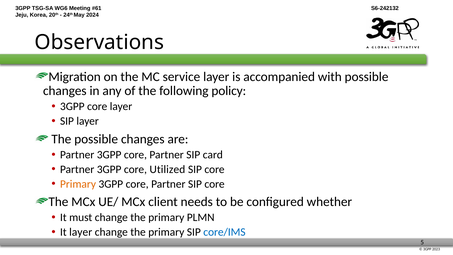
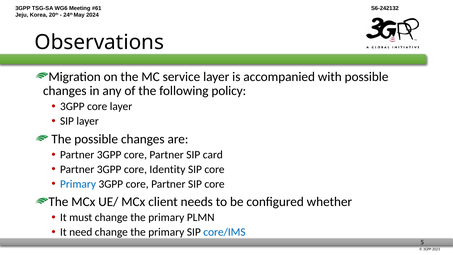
Utilized: Utilized -> Identity (167, 169)
Primary colour: orange -> blue (78, 184)
It layer: layer -> need (81, 232)
